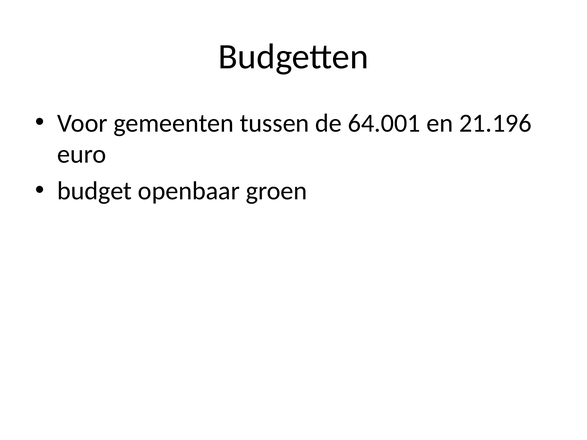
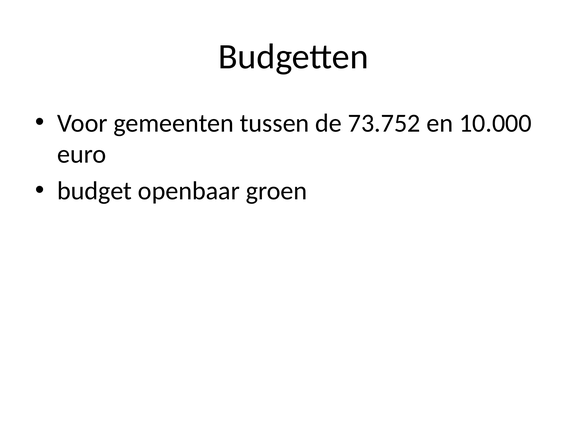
64.001: 64.001 -> 73.752 (384, 123)
21.196: 21.196 -> 10.000 (495, 123)
